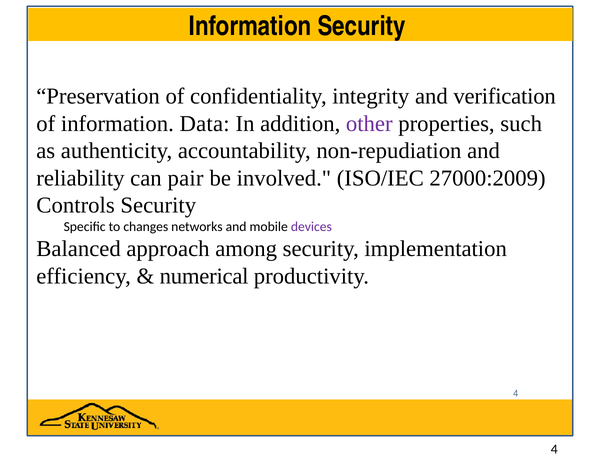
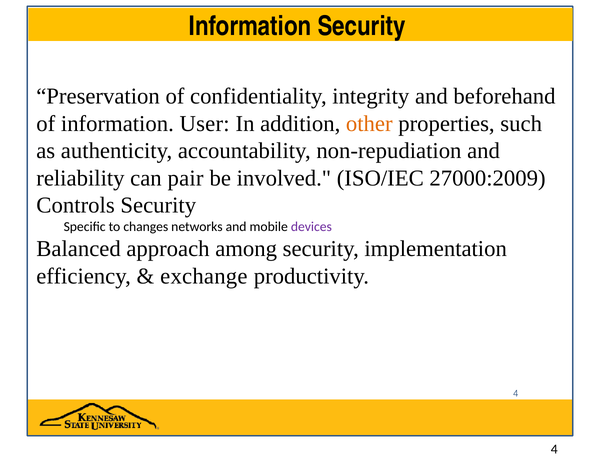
verification: verification -> beforehand (505, 97)
Data: Data -> User (205, 124)
other colour: purple -> orange (369, 124)
numerical: numerical -> exchange (204, 277)
